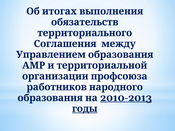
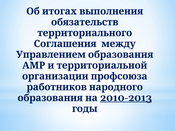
годы underline: present -> none (85, 109)
